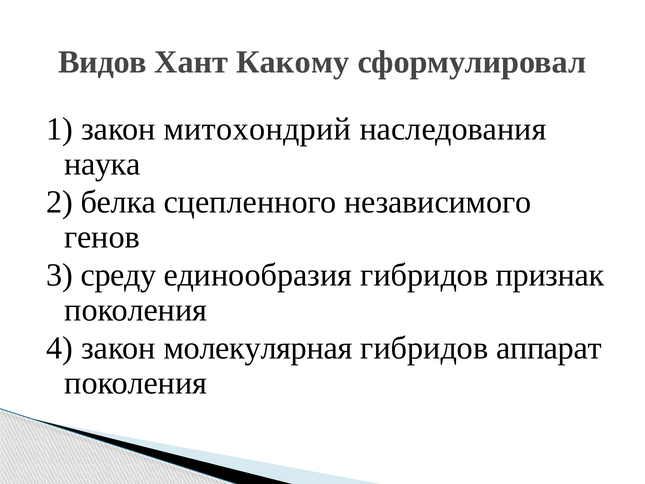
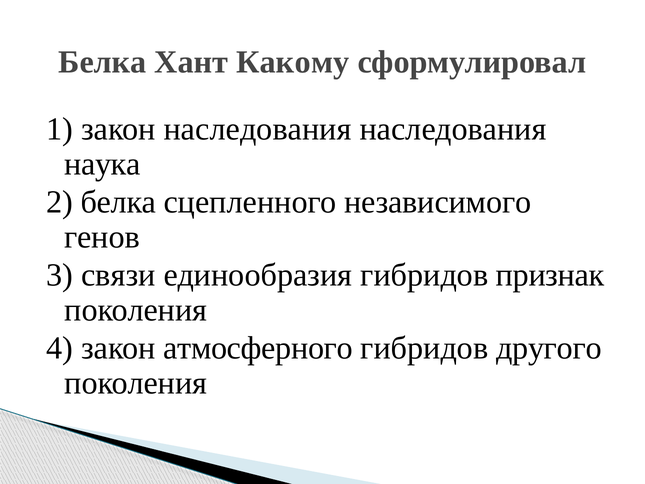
Видов: Видов -> Белка (102, 62)
закон митохондрий: митохондрий -> наследования (258, 129)
среду: среду -> связи (118, 275)
молекулярная: молекулярная -> атмосферного (258, 348)
аппарат: аппарат -> другого (549, 348)
